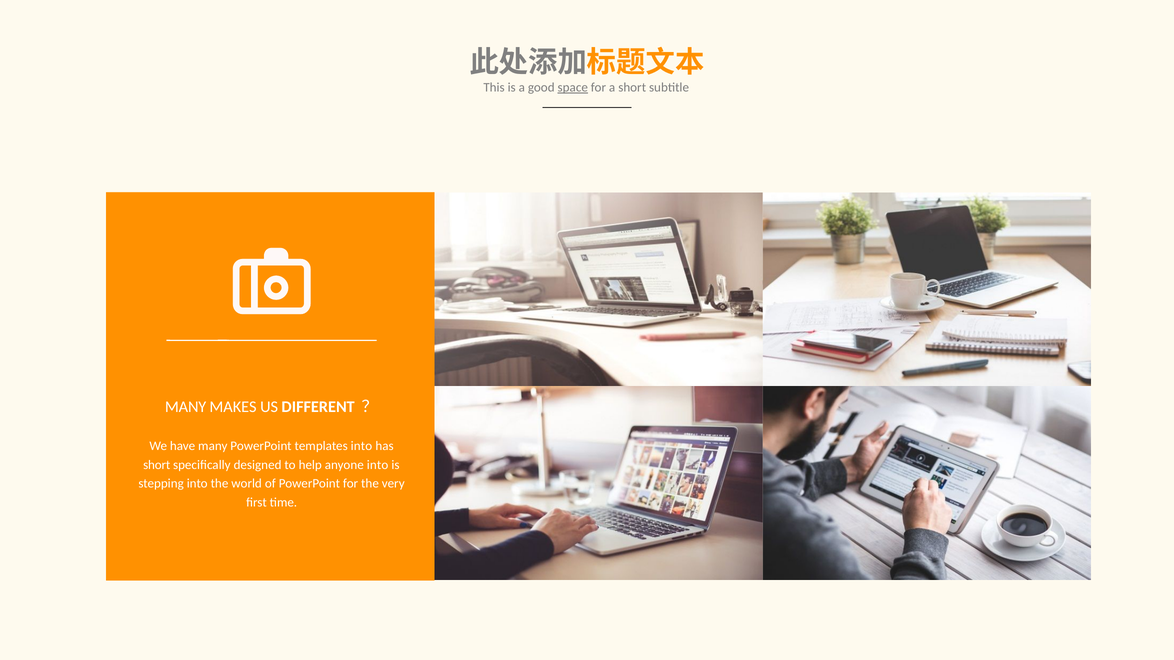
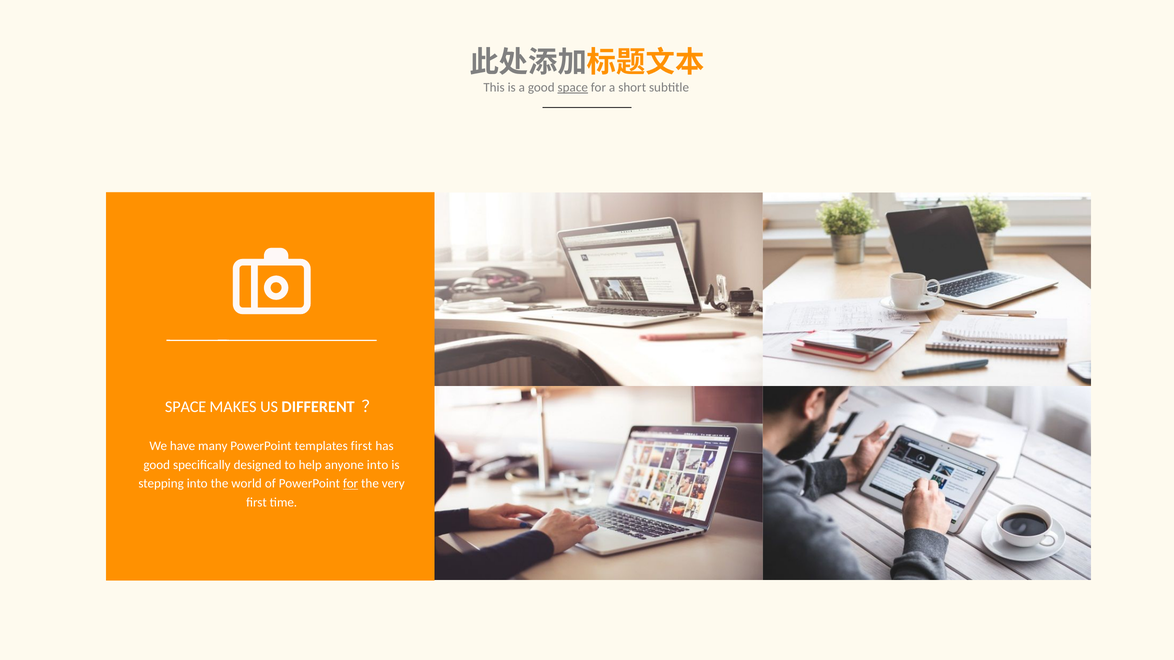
MANY: MANY -> SPACE (186, 407)
templates into: into -> first (361, 446)
short: short -> good (157, 465)
for underline: none -> present (351, 484)
